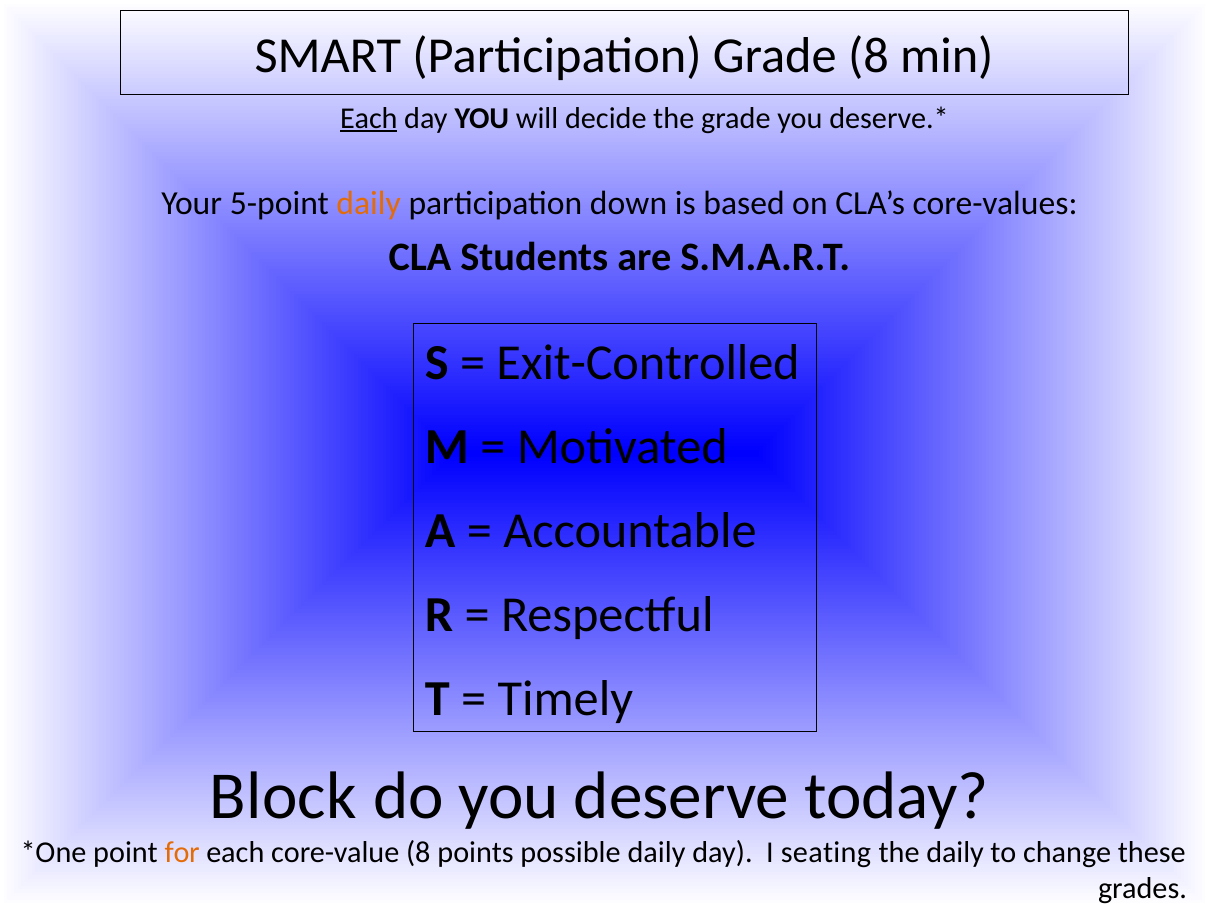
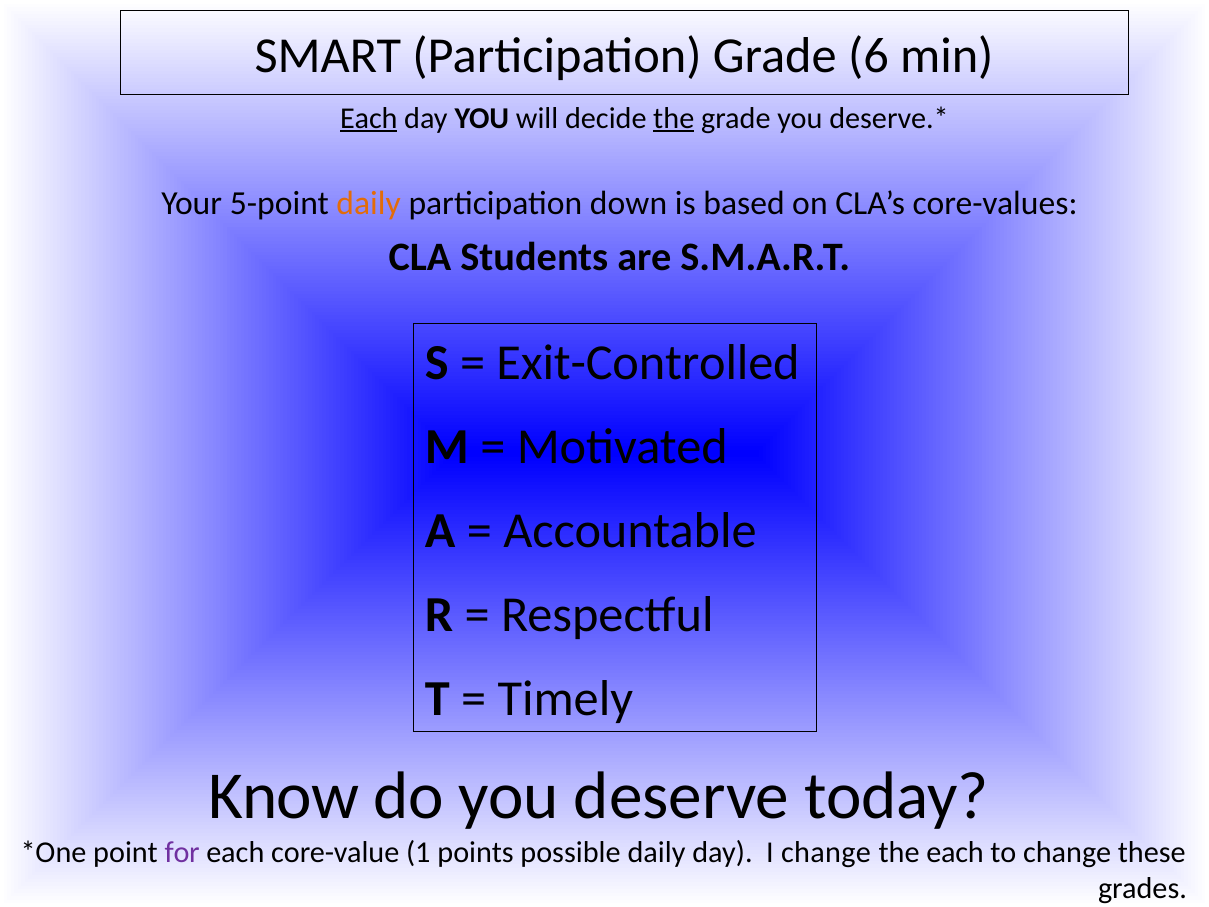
Grade 8: 8 -> 6 (868, 56)
the underline: none -> present (674, 118)
Block: Block -> Know (284, 796)
for colour: orange -> purple (182, 852)
core-value 8: 8 -> 1 (418, 852)
I seating: seating -> change (826, 852)
the daily: daily -> each (955, 852)
